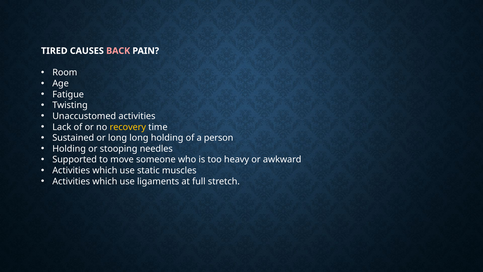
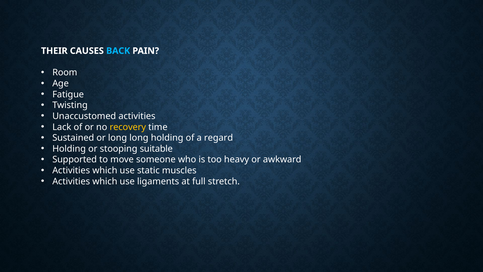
TIRED: TIRED -> THEIR (54, 51)
BACK colour: pink -> light blue (118, 51)
person: person -> regard (219, 138)
needles: needles -> suitable (156, 149)
